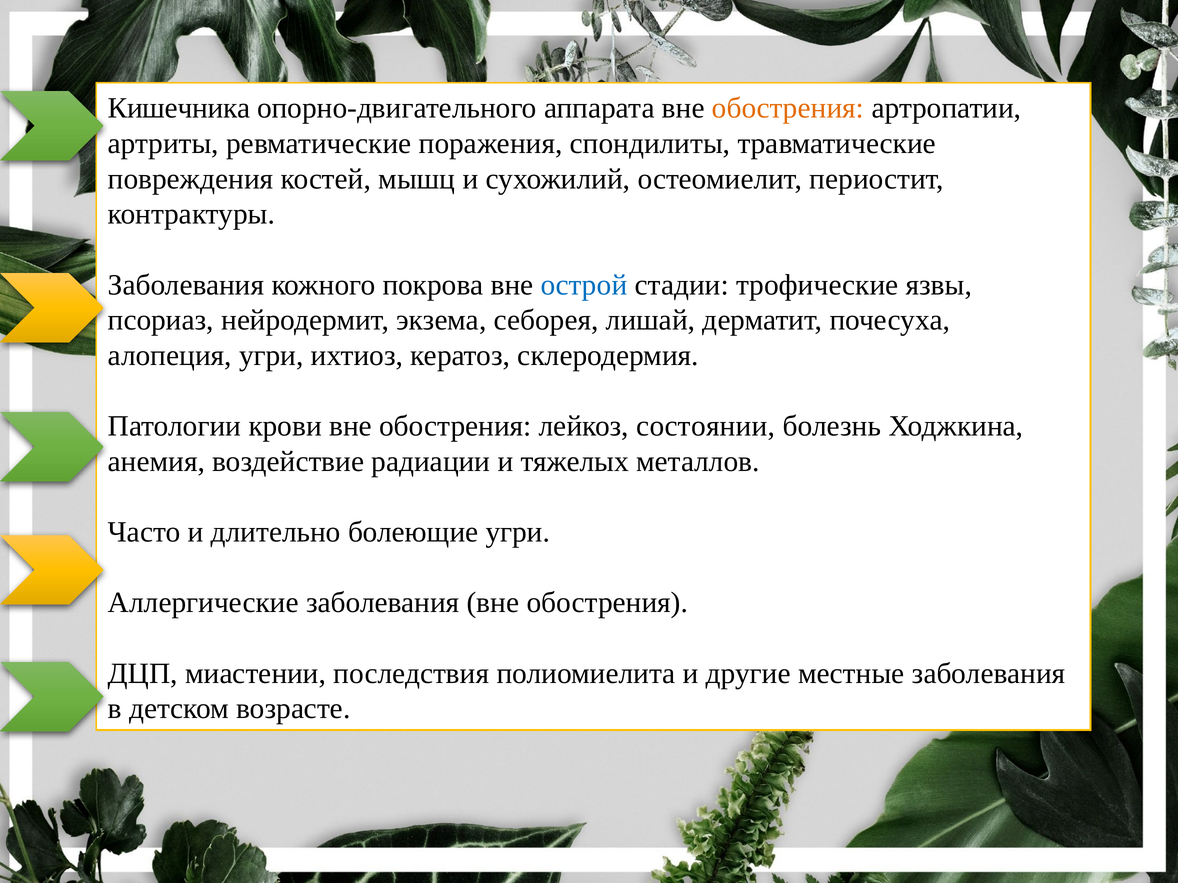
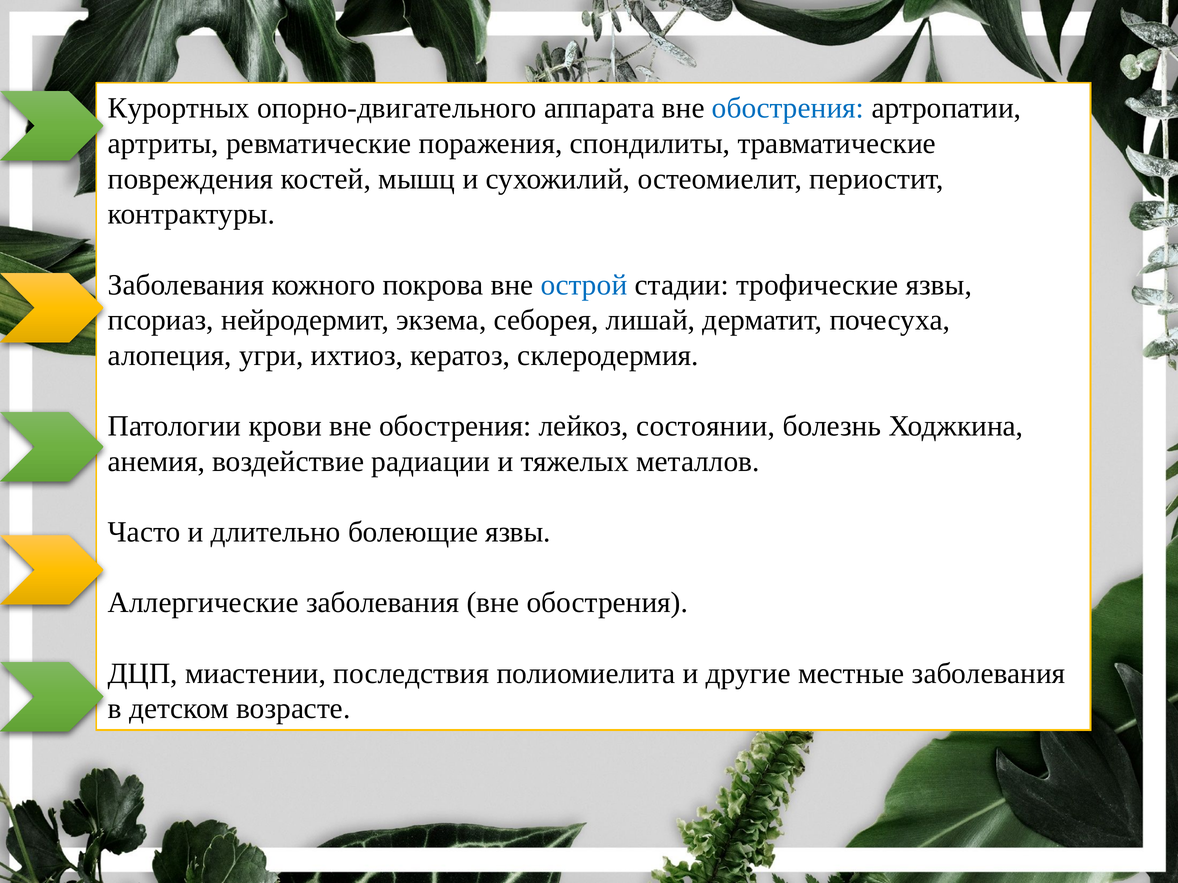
Кишечника: Кишечника -> Курортных (179, 108)
обострения colour: orange -> blue (788, 108)
болеющие угри: угри -> язвы (518, 532)
